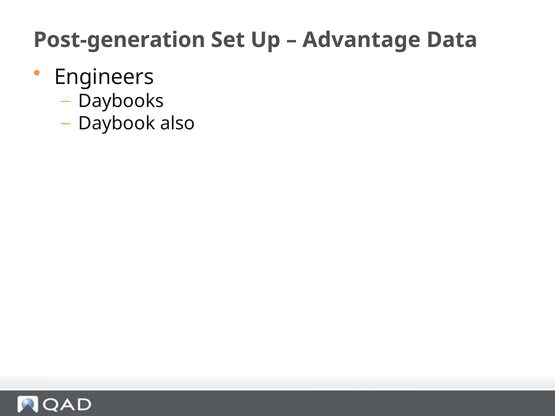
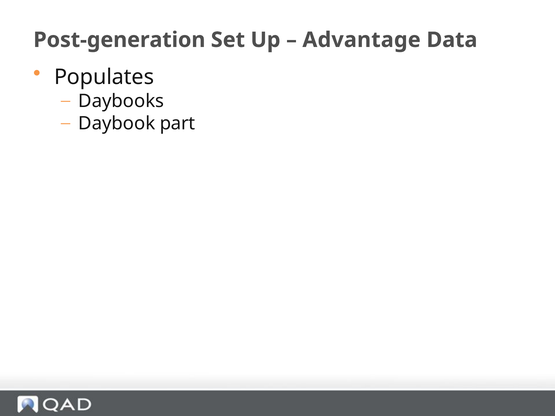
Engineers: Engineers -> Populates (104, 77)
also: also -> part (178, 124)
